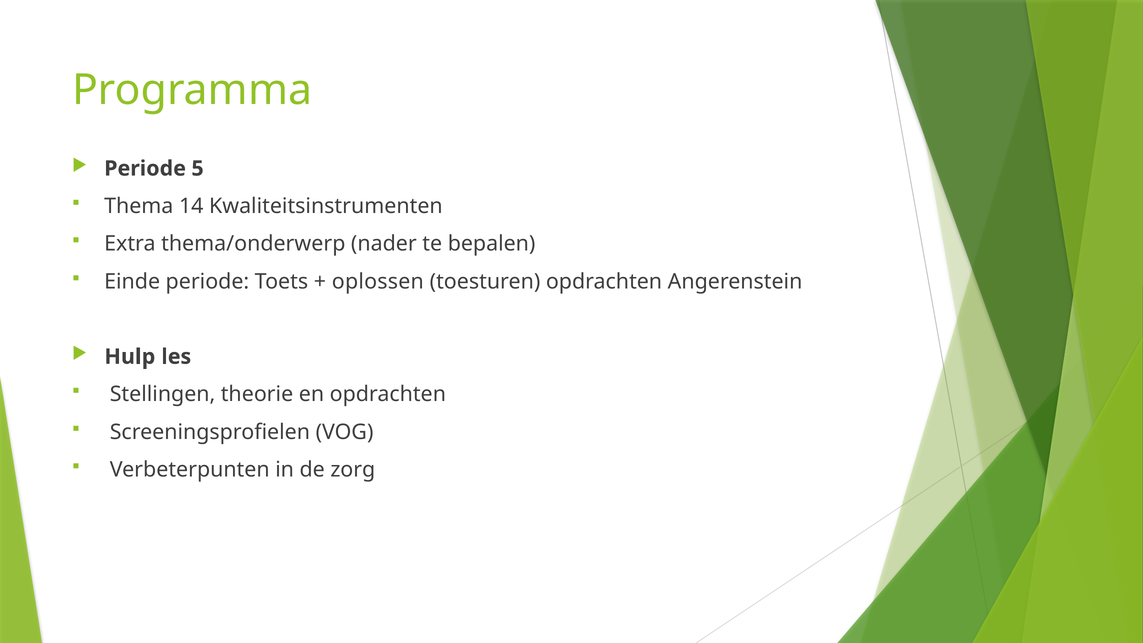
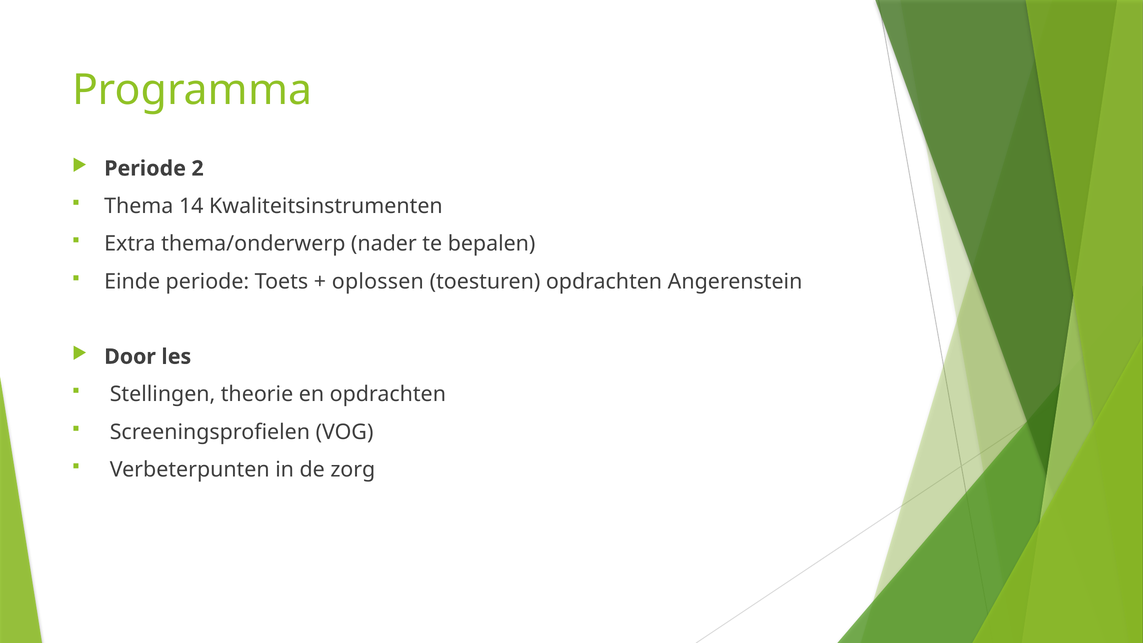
5: 5 -> 2 (198, 169)
Hulp: Hulp -> Door (130, 357)
